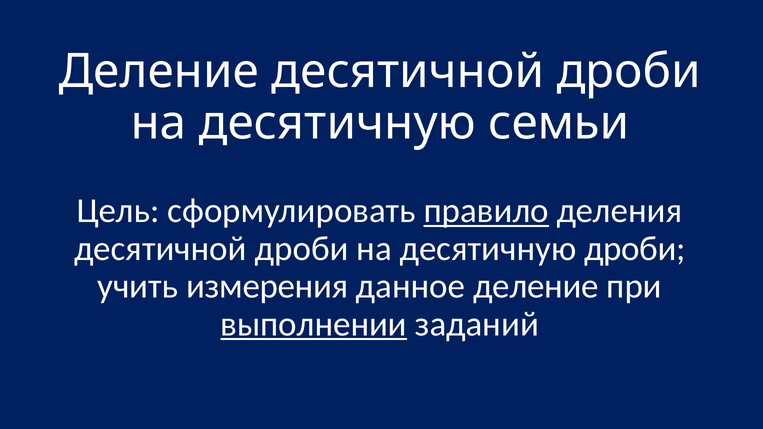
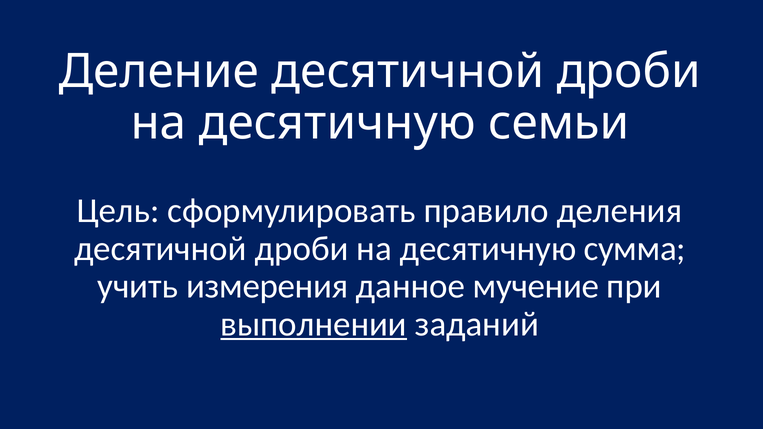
правило underline: present -> none (486, 211)
десятичную дроби: дроби -> сумма (635, 249)
данное деление: деление -> мучение (536, 287)
